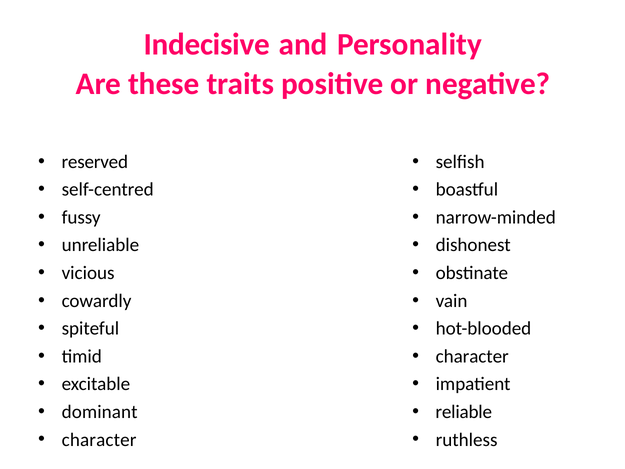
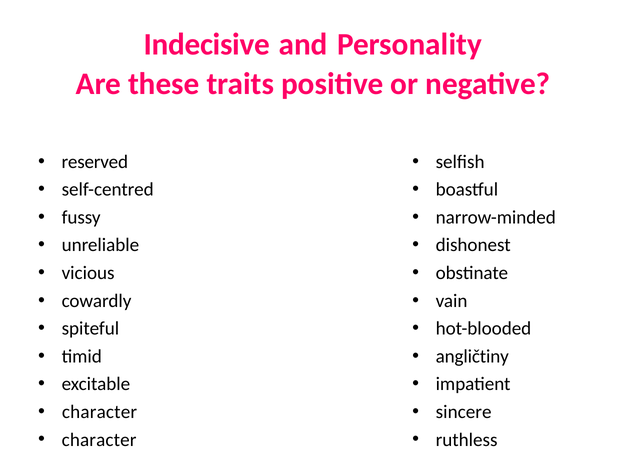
character: character -> angličtiny (472, 356)
dominant: dominant -> character (100, 412)
reliable: reliable -> sincere (464, 412)
